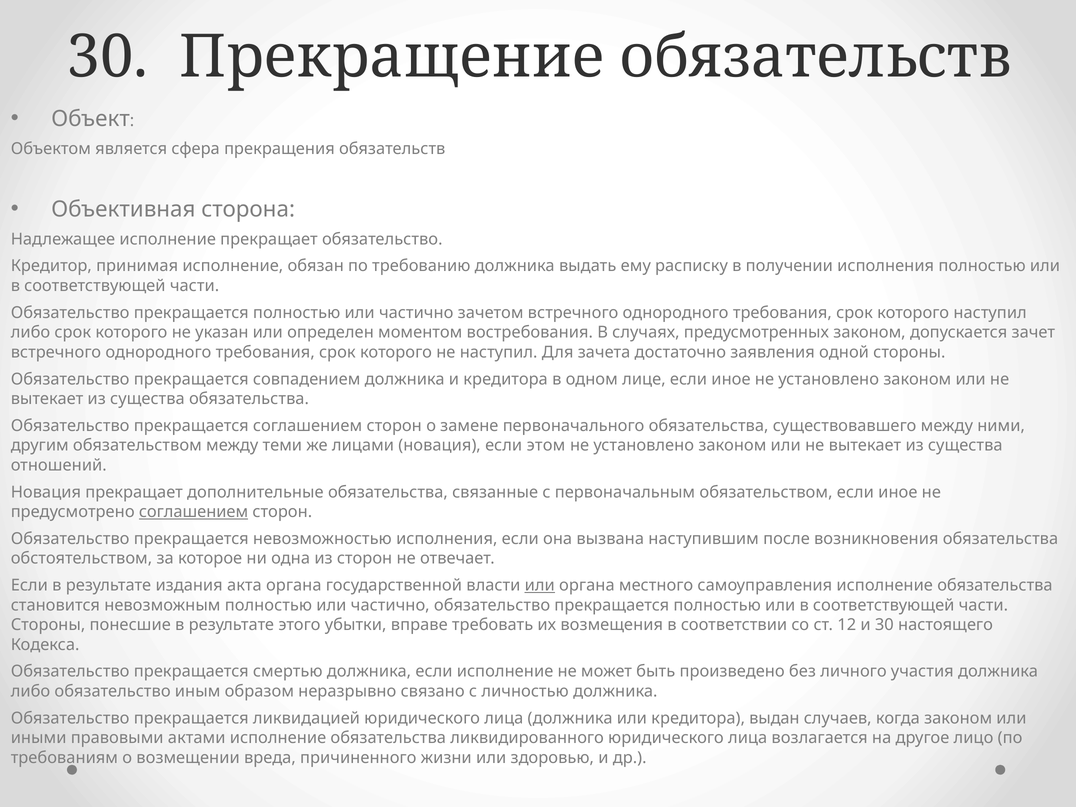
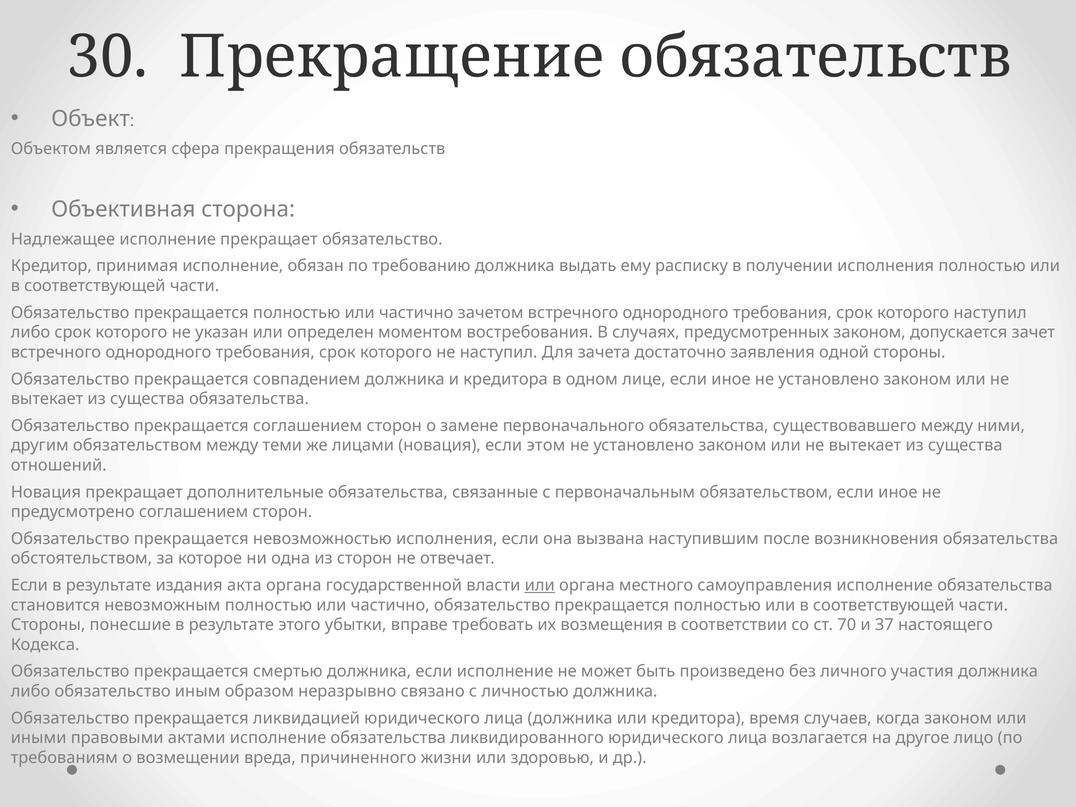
соглашением underline: present -> none (194, 512)
12: 12 -> 70 (847, 625)
и 30: 30 -> 37 (884, 625)
выдан: выдан -> время (774, 718)
